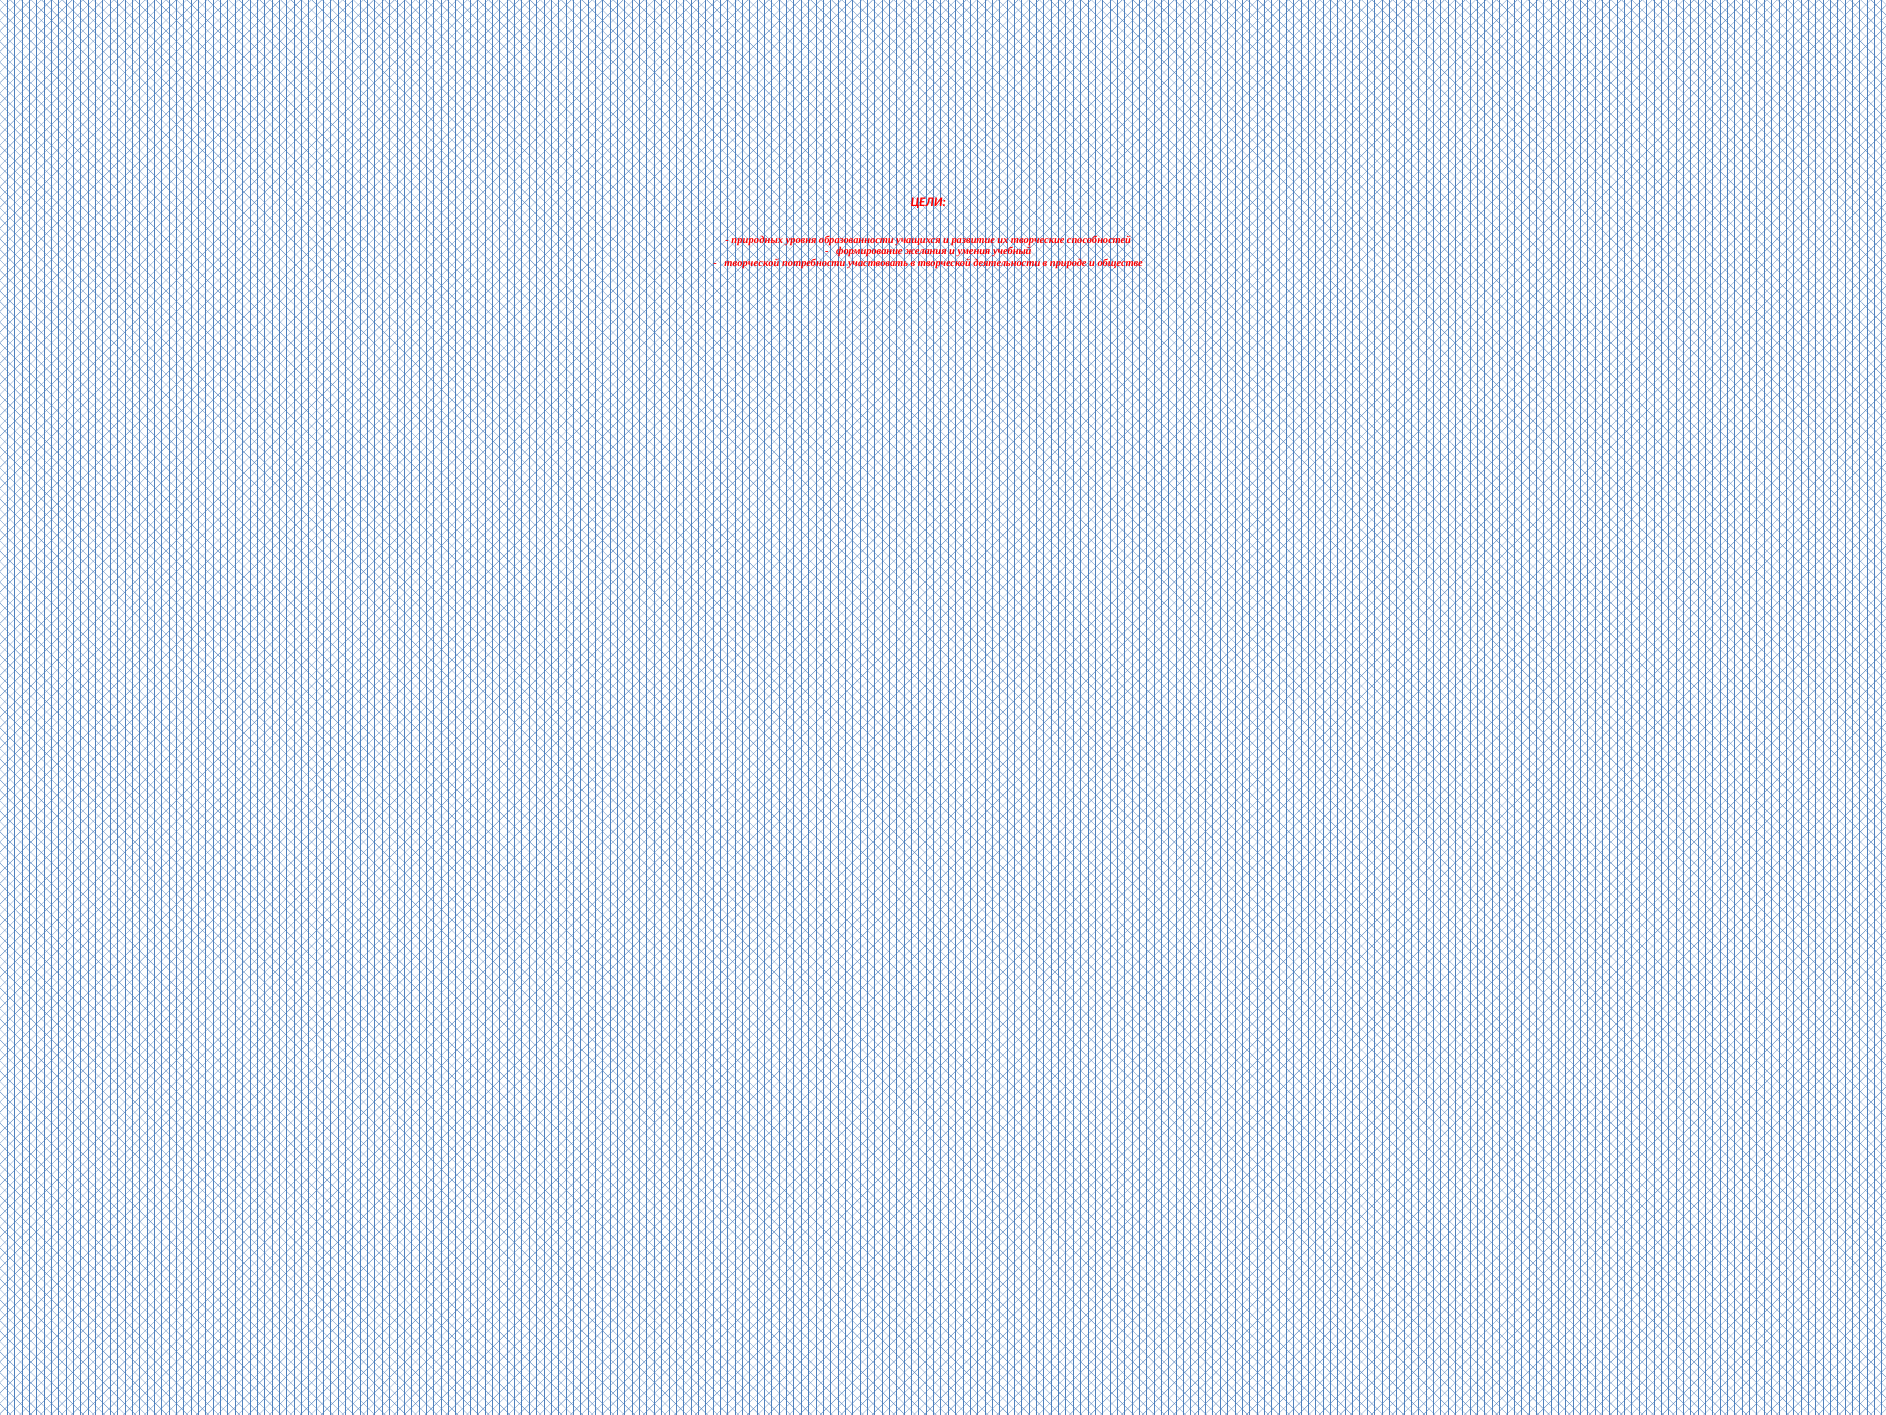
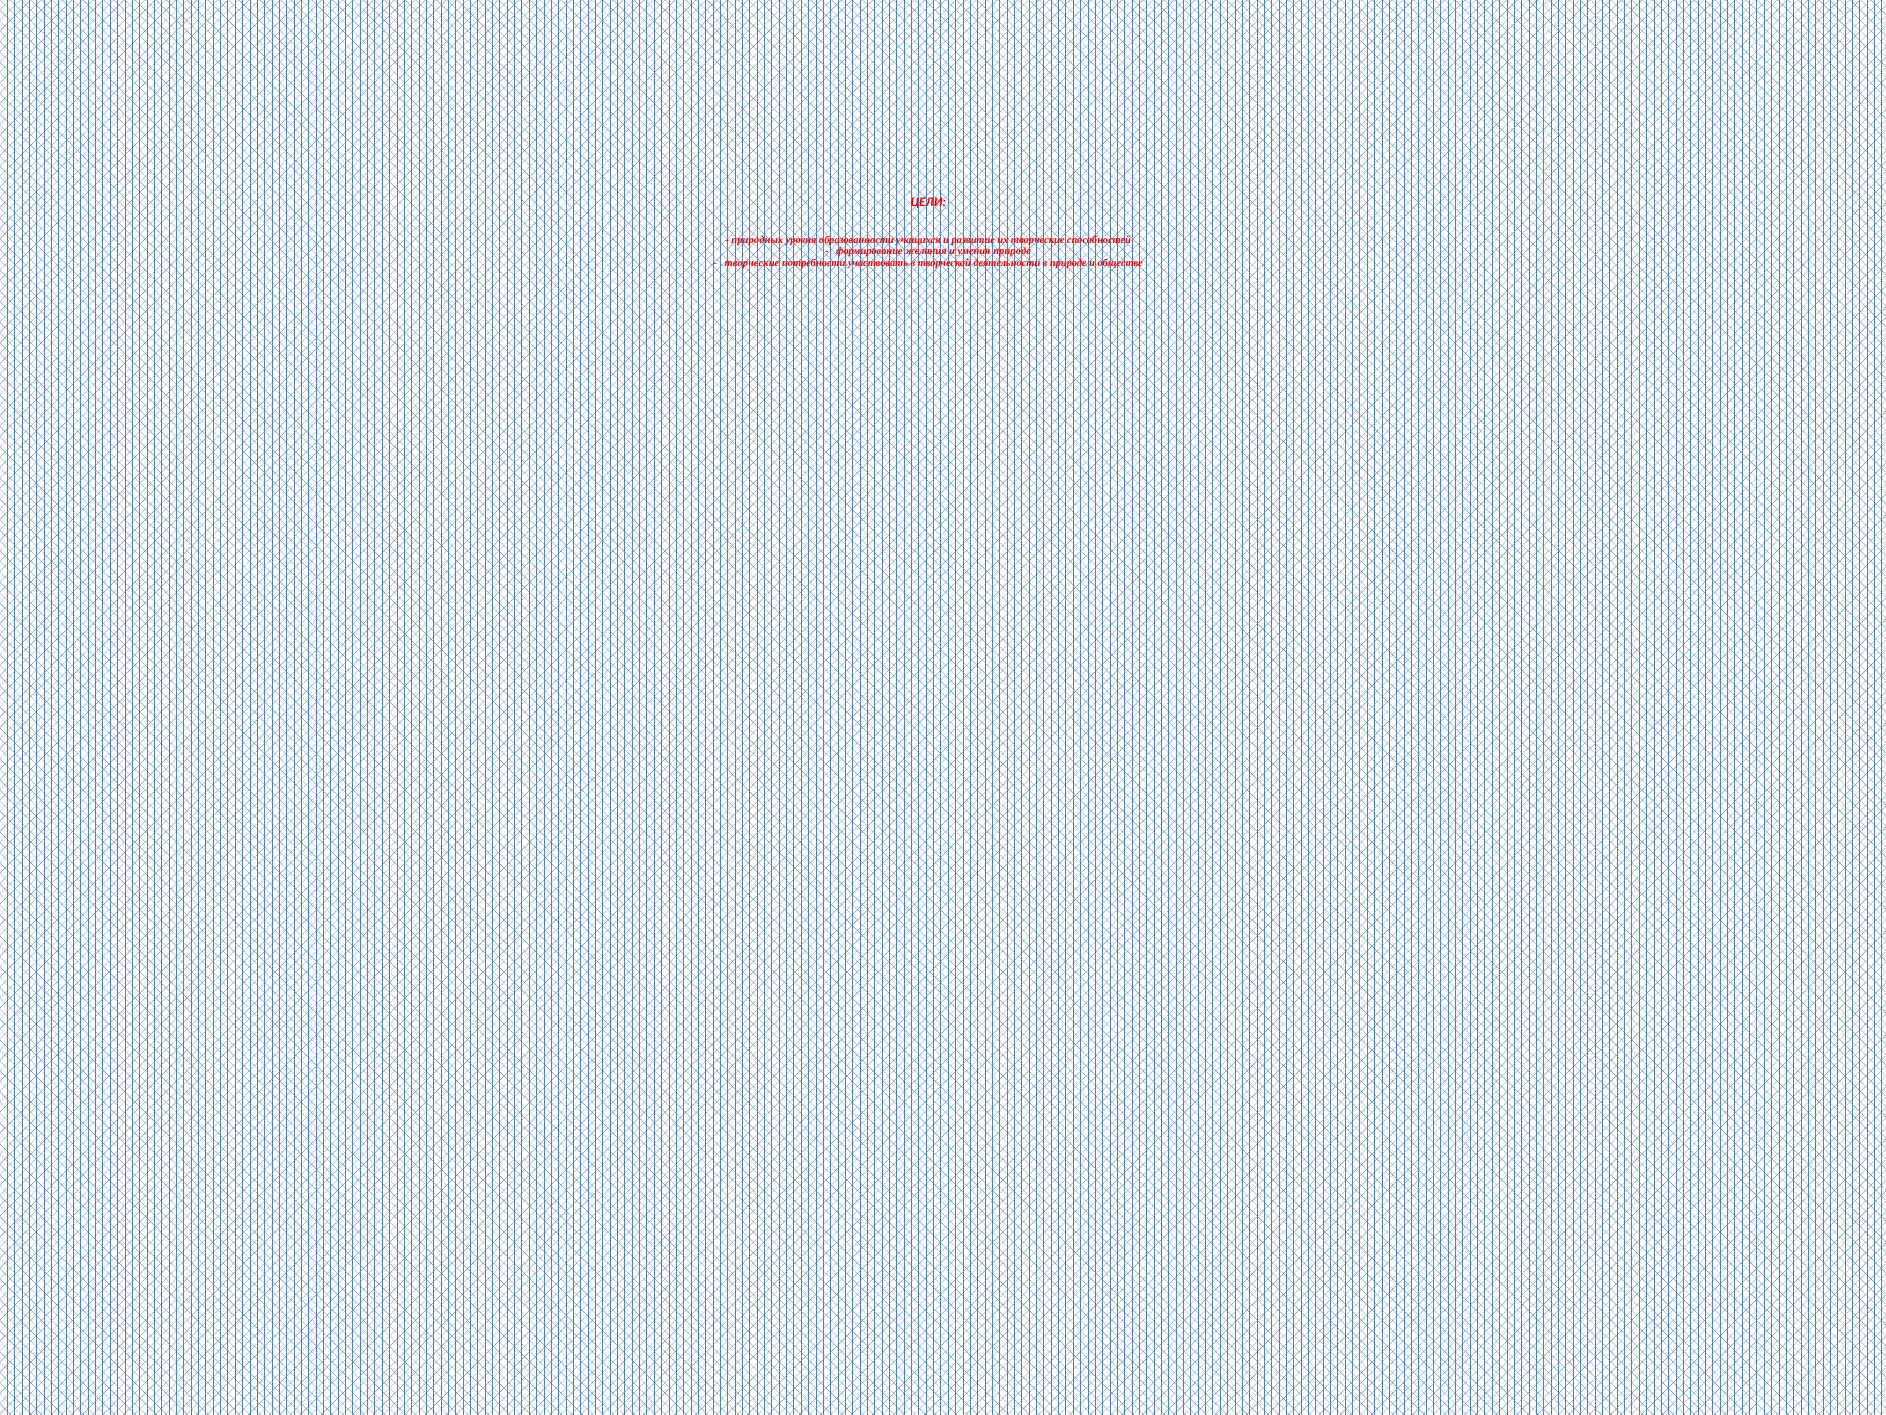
умения учебный: учебный -> природе (1012, 251)
творческой: творческой -> творческие (752, 263)
